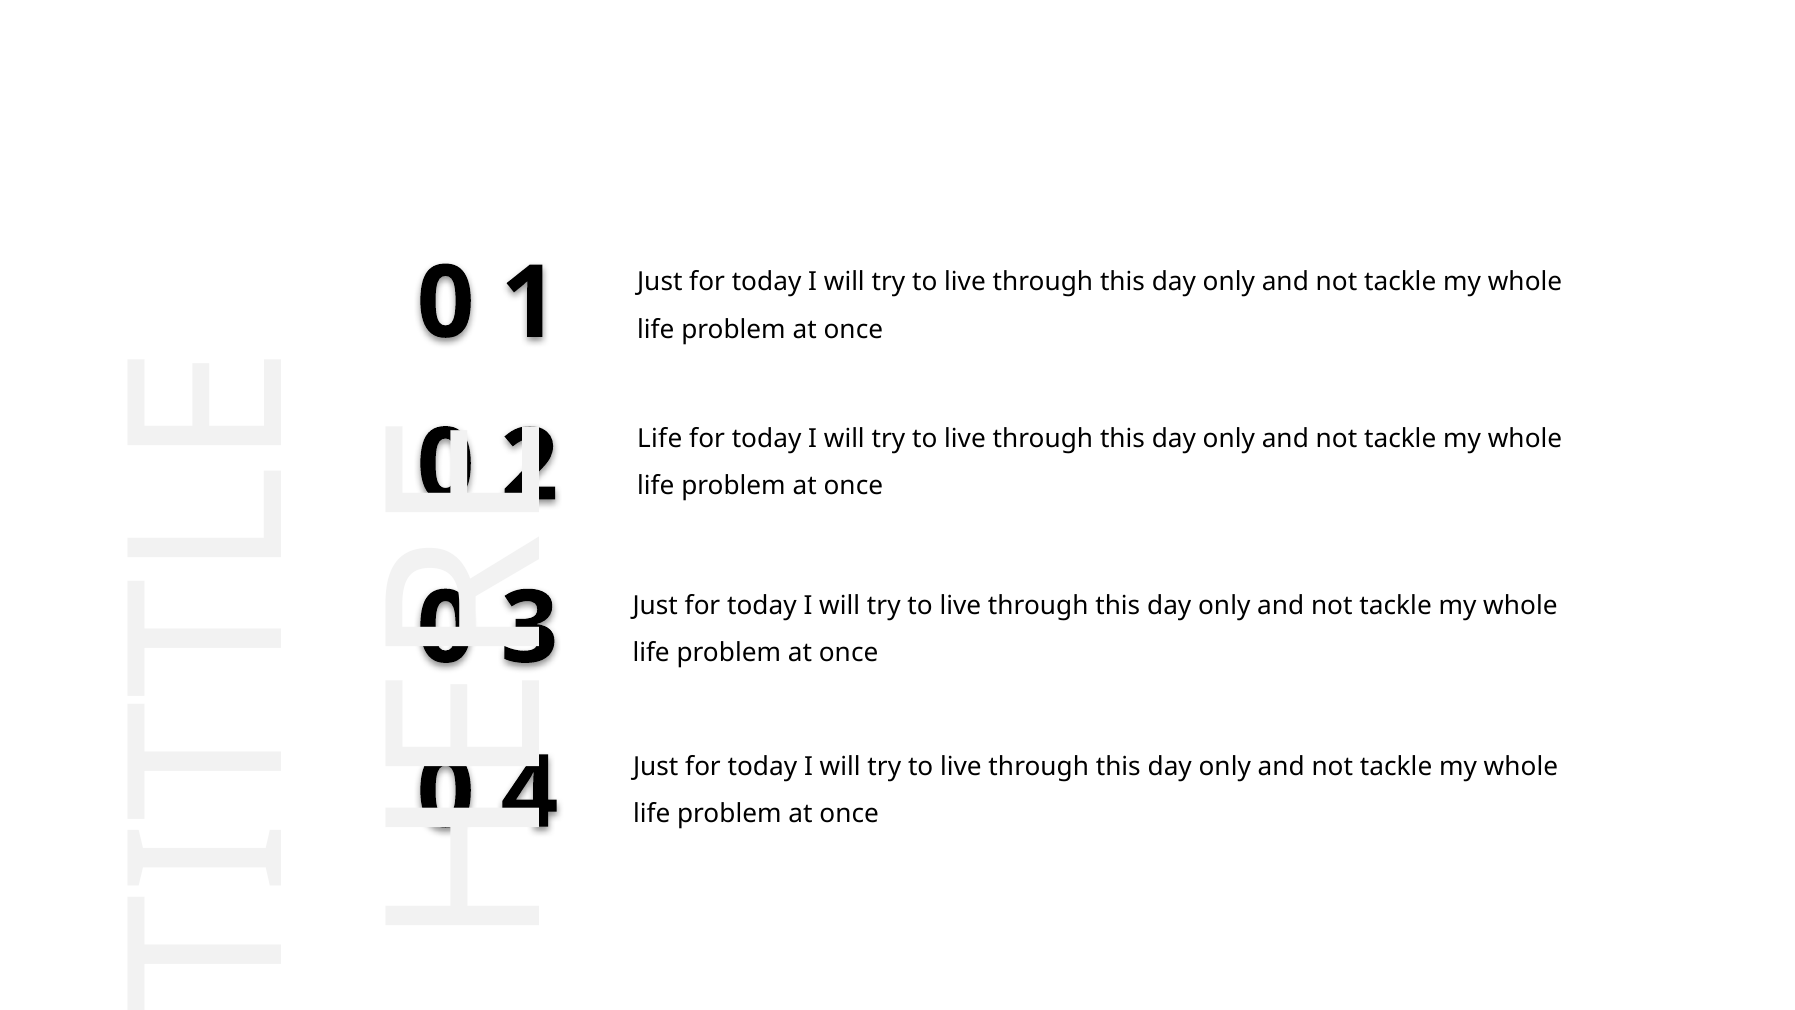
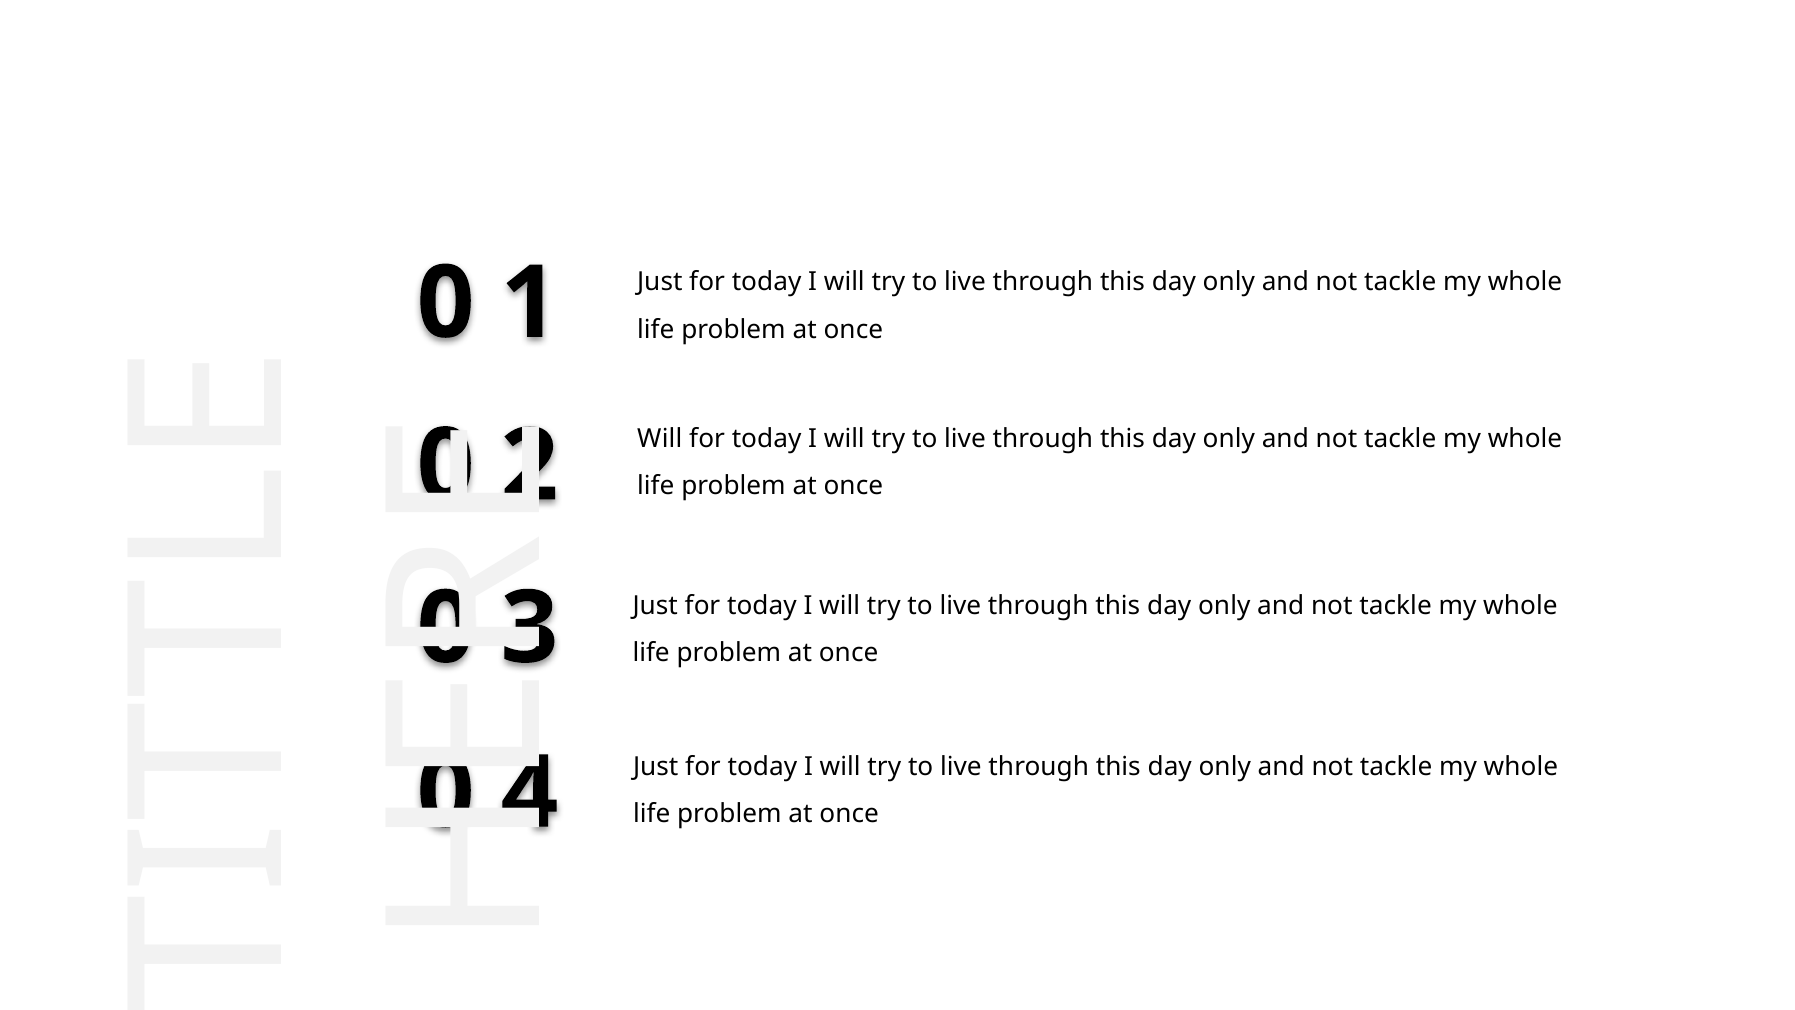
Life: Life -> Will (660, 439)
